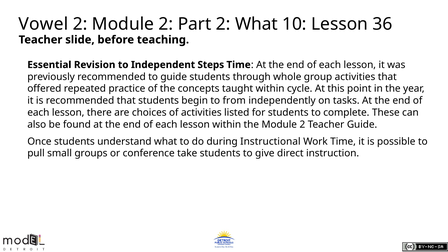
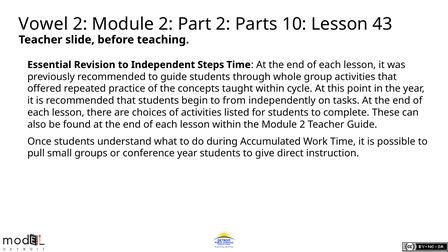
2 What: What -> Parts (256, 24)
36: 36 -> 43 (382, 24)
Instructional: Instructional -> Accumulated (270, 141)
conference take: take -> year (187, 153)
